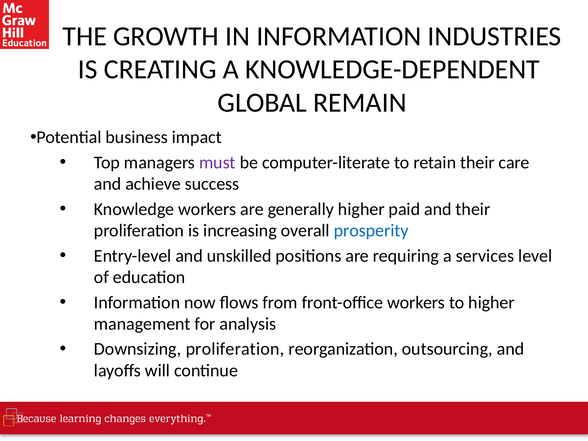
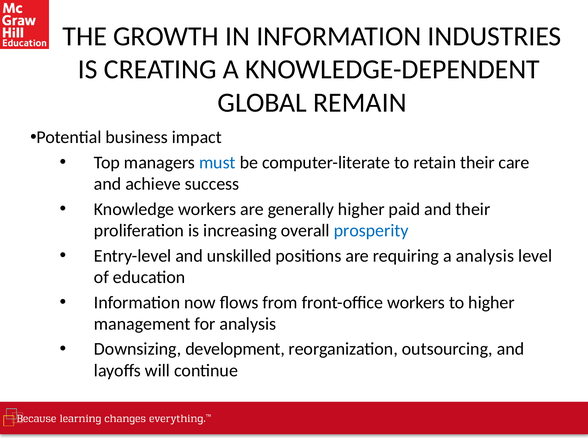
must colour: purple -> blue (217, 162)
a services: services -> analysis (485, 256)
Downsizing proliferation: proliferation -> development (235, 349)
